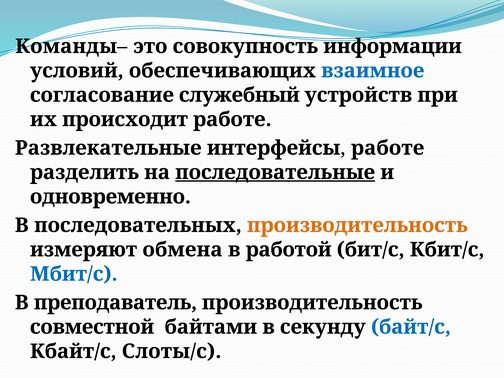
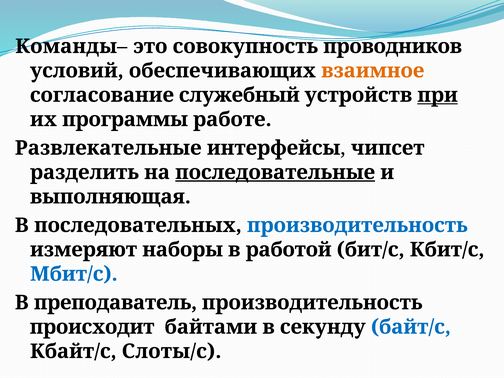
информации: информации -> проводников (393, 46)
взаимное colour: blue -> orange (373, 71)
при underline: none -> present (438, 95)
происходит: происходит -> программы (125, 119)
интерфейсы работе: работе -> чипсет (388, 148)
одновременно: одновременно -> выполняющая (110, 197)
производительность colour: orange -> blue (357, 225)
обмена: обмена -> наборы (183, 250)
совместной: совместной -> происходит (92, 327)
